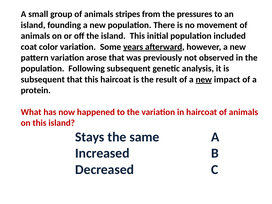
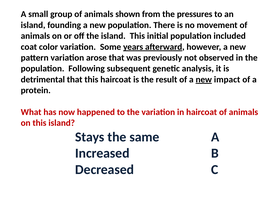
stripes: stripes -> shown (128, 14)
subsequent: subsequent -> detrimental (43, 79)
